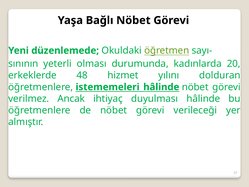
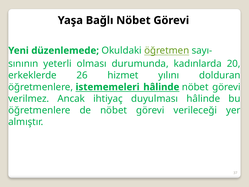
48: 48 -> 26 (82, 75)
